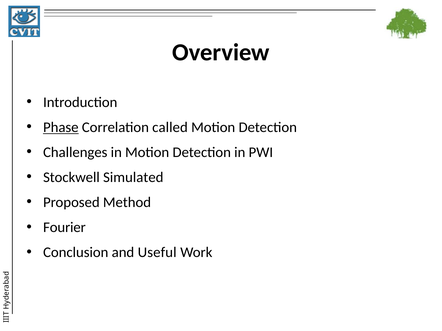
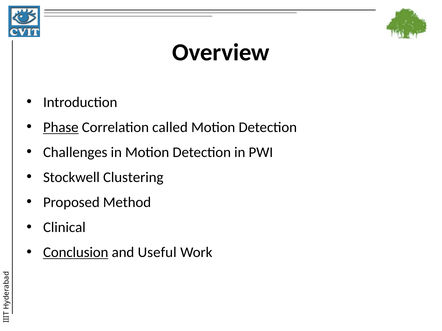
Simulated: Simulated -> Clustering (133, 178)
Fourier: Fourier -> Clinical (64, 228)
Conclusion underline: none -> present (76, 253)
